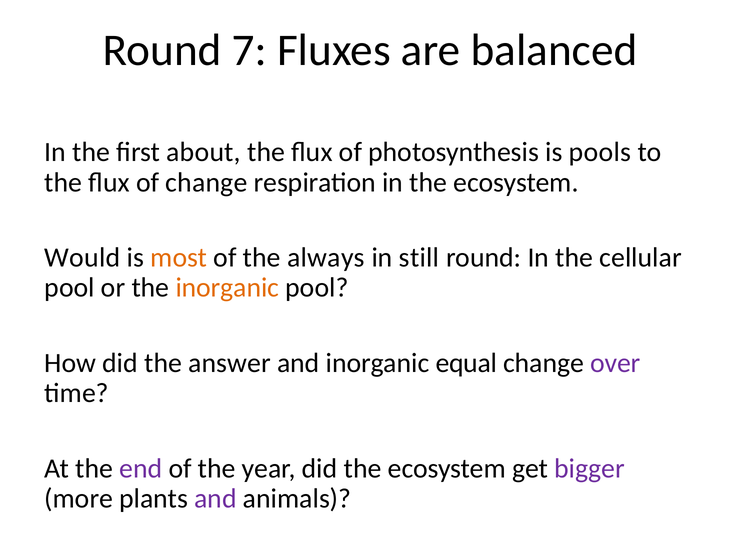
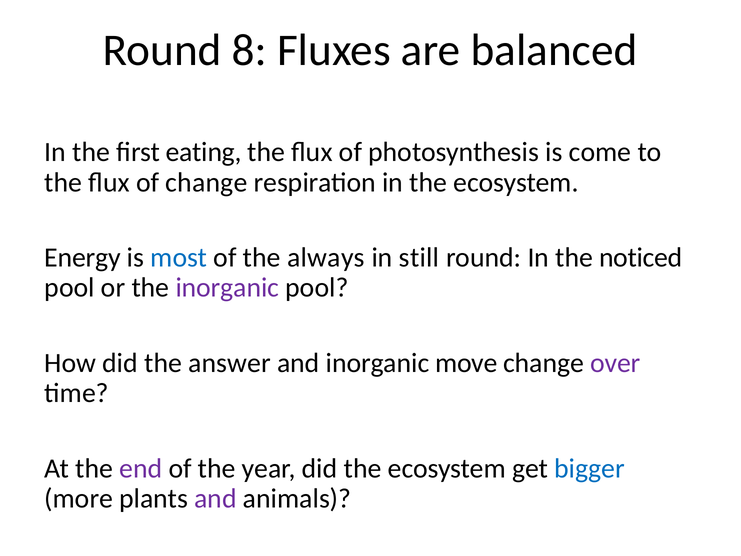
7: 7 -> 8 (249, 50)
about: about -> eating (204, 152)
pools: pools -> come (600, 152)
Would: Would -> Energy (83, 258)
most colour: orange -> blue (179, 258)
cellular: cellular -> noticed (641, 258)
inorganic colour: orange -> purple (227, 288)
equal: equal -> move (466, 363)
bigger colour: purple -> blue (590, 468)
